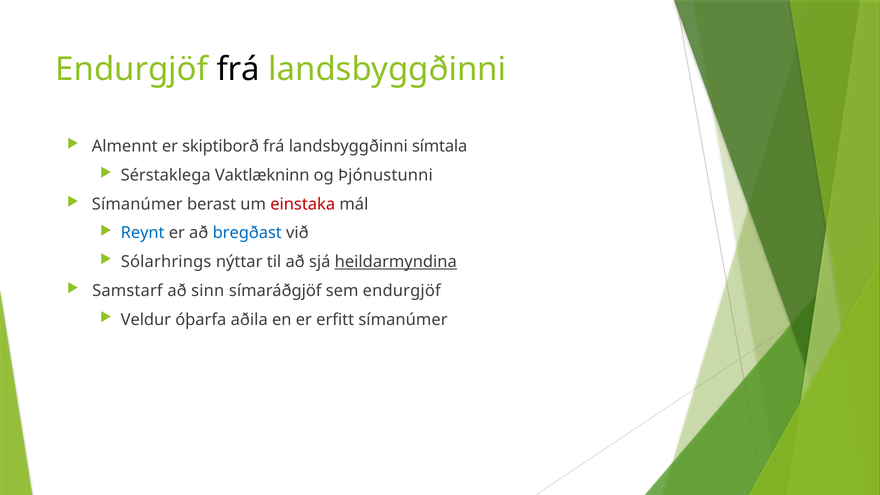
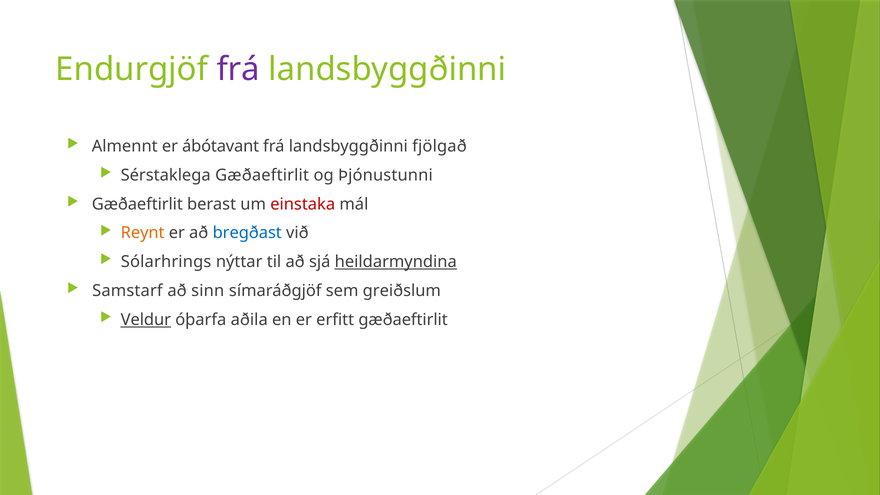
frá colour: black -> purple (238, 69)
skiptiborð: skiptiborð -> ábótavant (221, 146)
símtala: símtala -> fjölgað (439, 146)
Sérstaklega Vaktlækninn: Vaktlækninn -> Gæðaeftirlit (262, 175)
Símanúmer: Símanúmer -> Gæðaeftirlit (137, 204)
Reynt colour: blue -> orange (143, 233)
sem endurgjöf: endurgjöf -> greiðslum (402, 291)
Veldur underline: none -> present (146, 320)
erfitt símanúmer: símanúmer -> gæðaeftirlit (403, 320)
